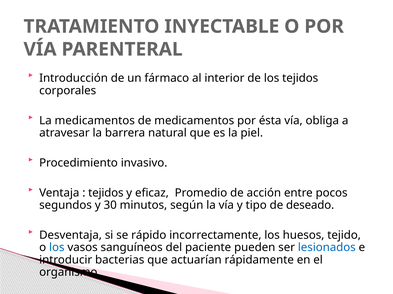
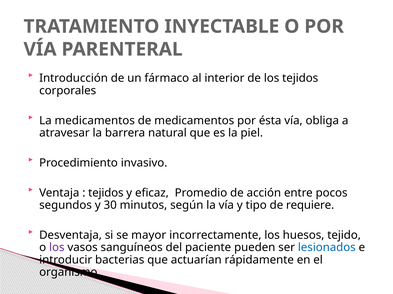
deseado: deseado -> requiere (310, 206)
rápido: rápido -> mayor (149, 236)
los colour: blue -> purple (57, 248)
